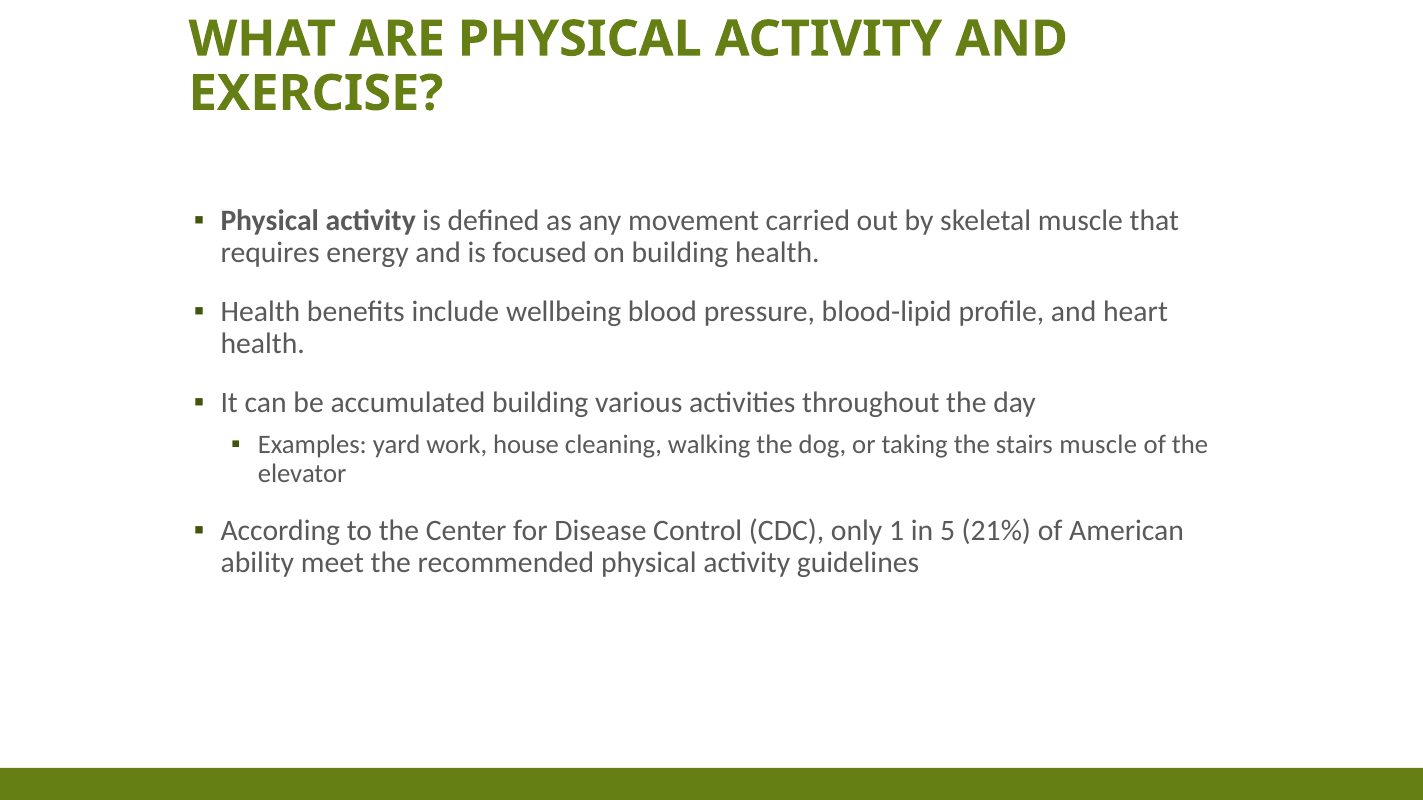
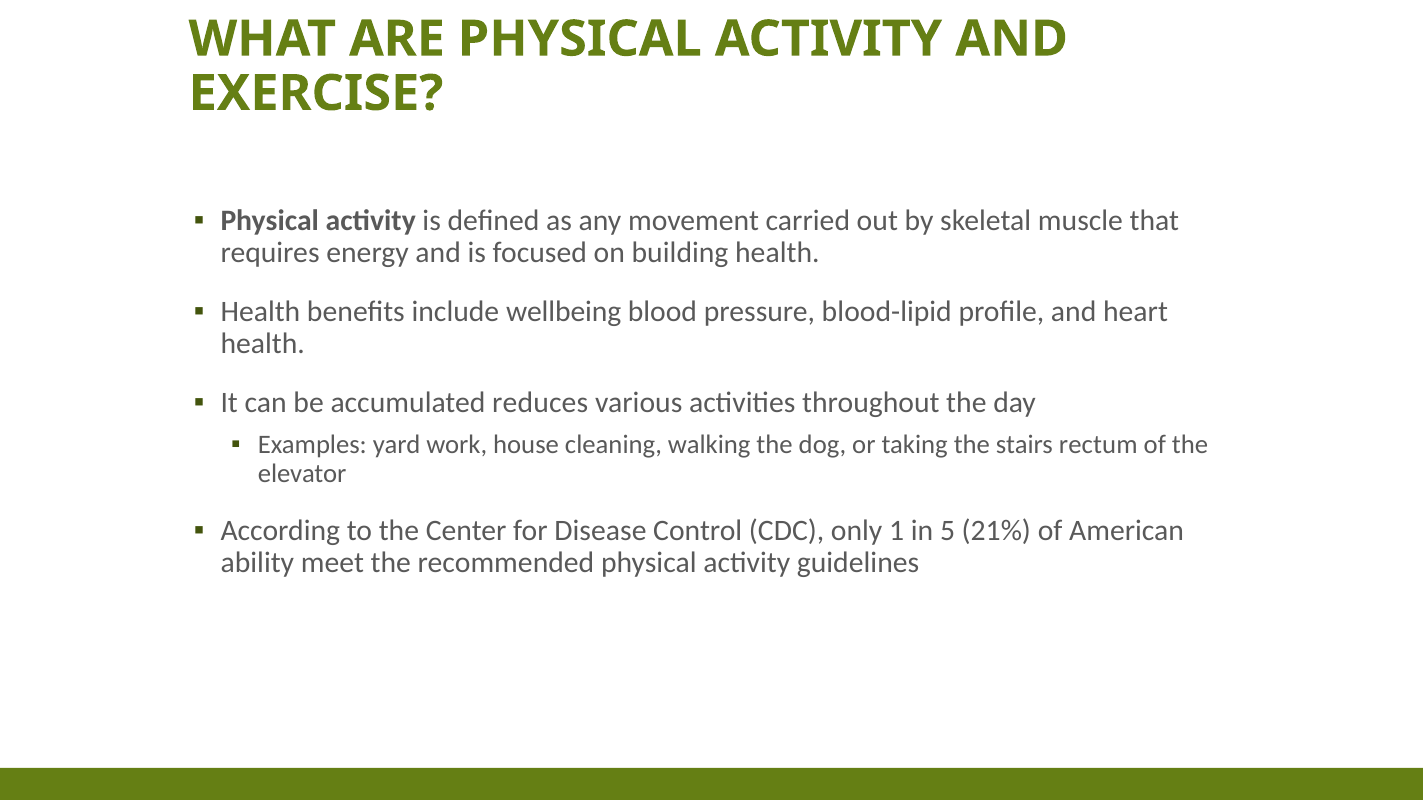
accumulated building: building -> reduces (540, 403)
stairs muscle: muscle -> rectum (1098, 445)
